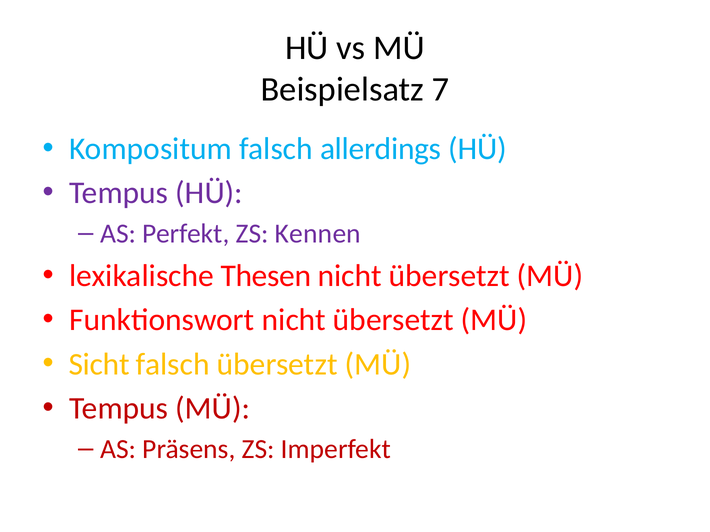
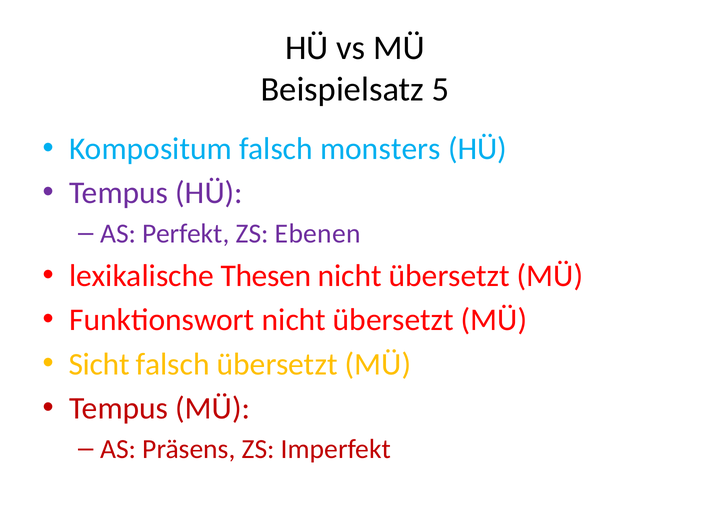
7: 7 -> 5 (441, 89)
allerdings: allerdings -> monsters (380, 149)
Kennen: Kennen -> Ebenen (318, 234)
